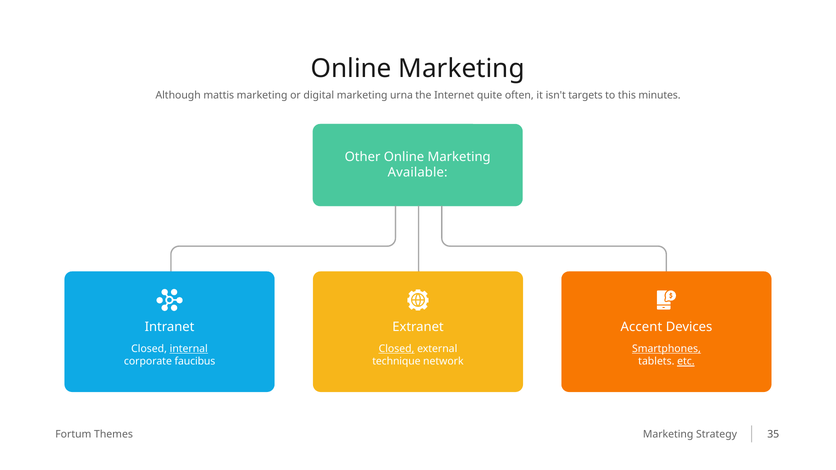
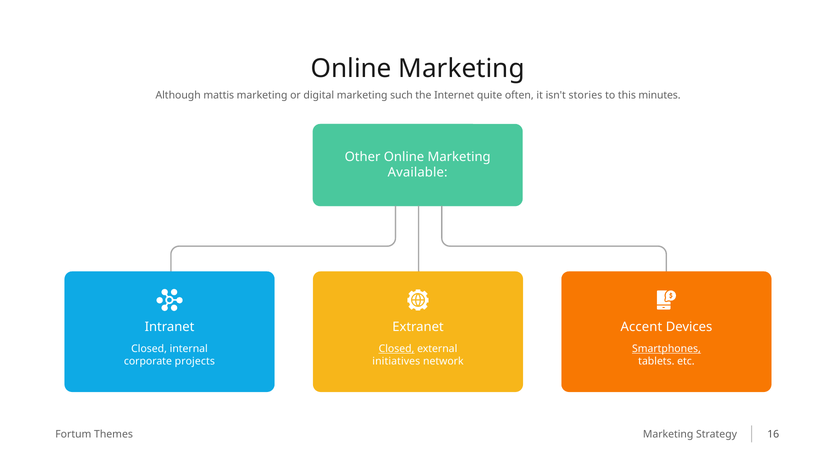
urna: urna -> such (401, 96)
targets: targets -> stories (585, 96)
internal underline: present -> none (189, 349)
faucibus: faucibus -> projects (195, 362)
technique: technique -> initiatives (396, 362)
etc underline: present -> none (686, 362)
35: 35 -> 16 (773, 434)
